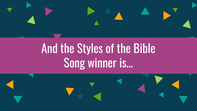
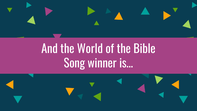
Styles: Styles -> World (90, 49)
